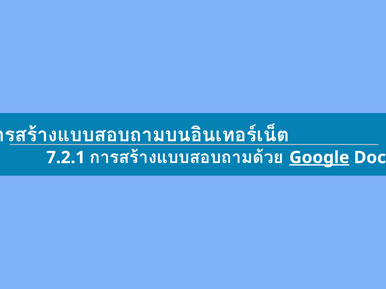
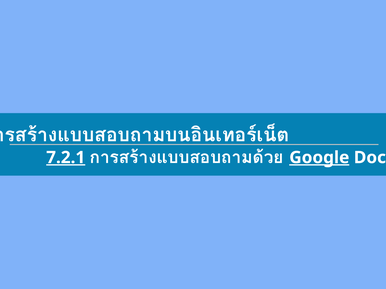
7.2.1 underline: none -> present (66, 158)
